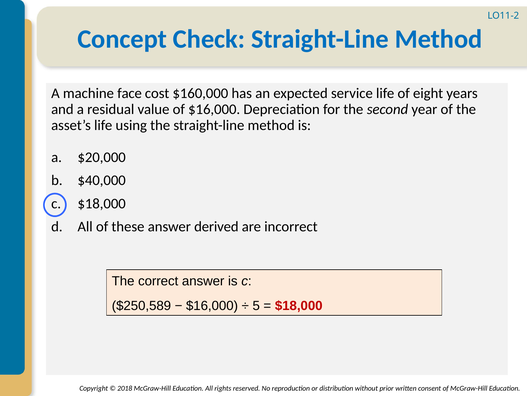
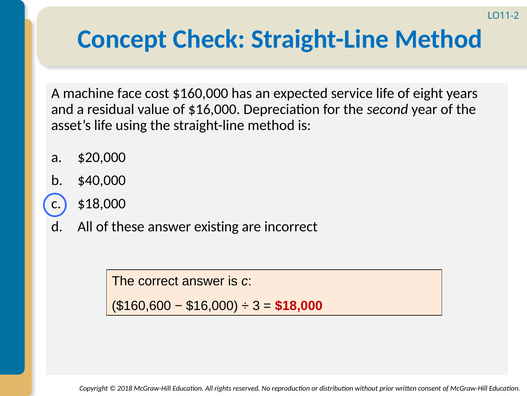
derived: derived -> existing (216, 226)
$250,589: $250,589 -> $160,600 (141, 305)
5: 5 -> 3 (256, 305)
